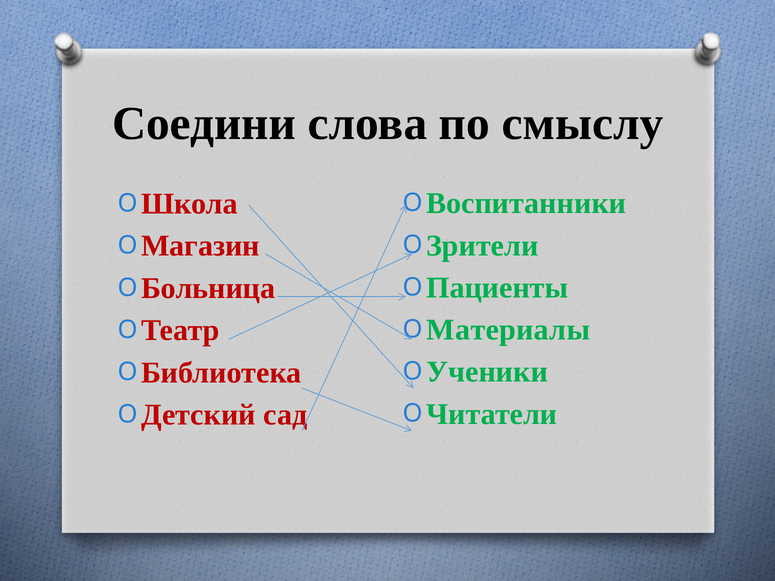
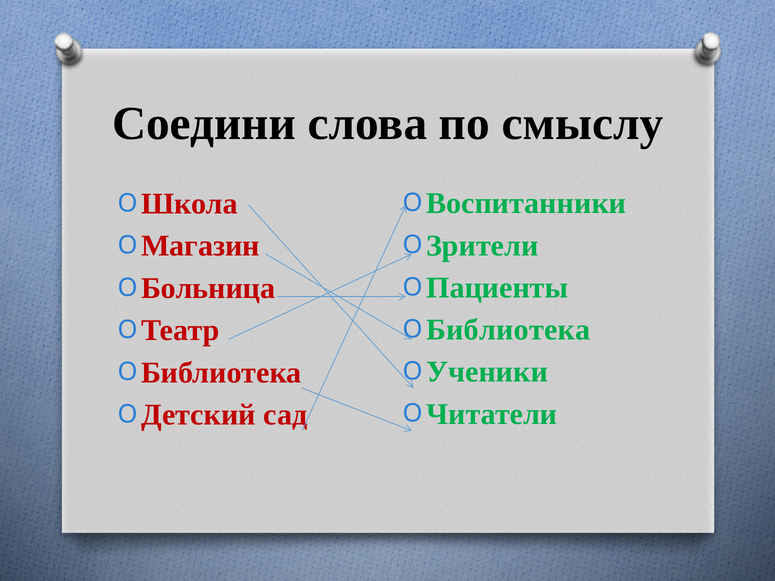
Материалы: Материалы -> Библиотека (508, 330)
